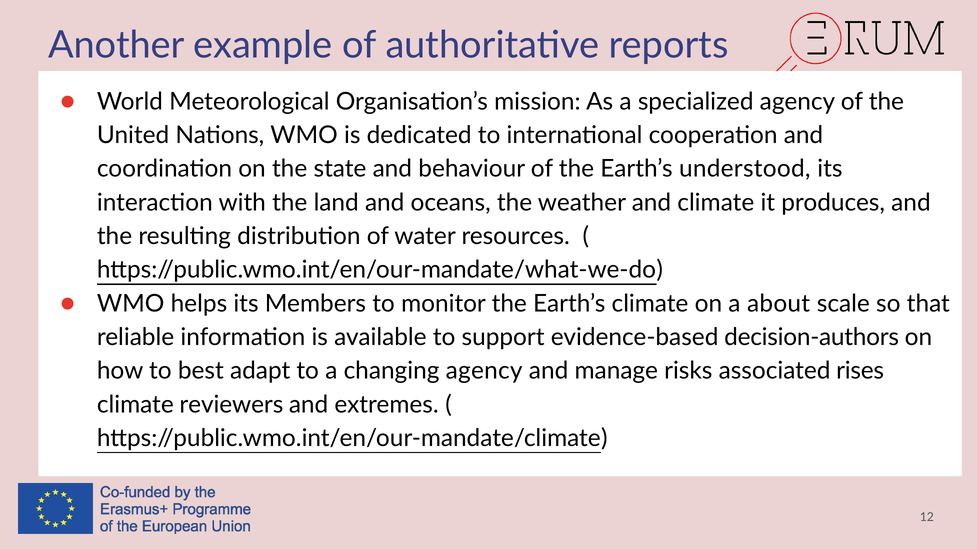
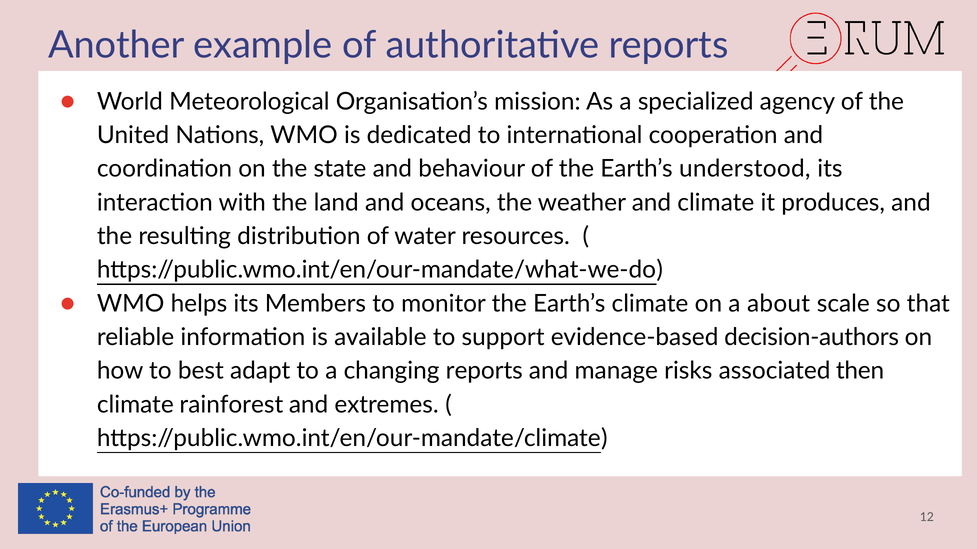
changing agency: agency -> reports (484, 371)
rises: rises -> then (860, 371)
reviewers: reviewers -> rainforest (231, 405)
